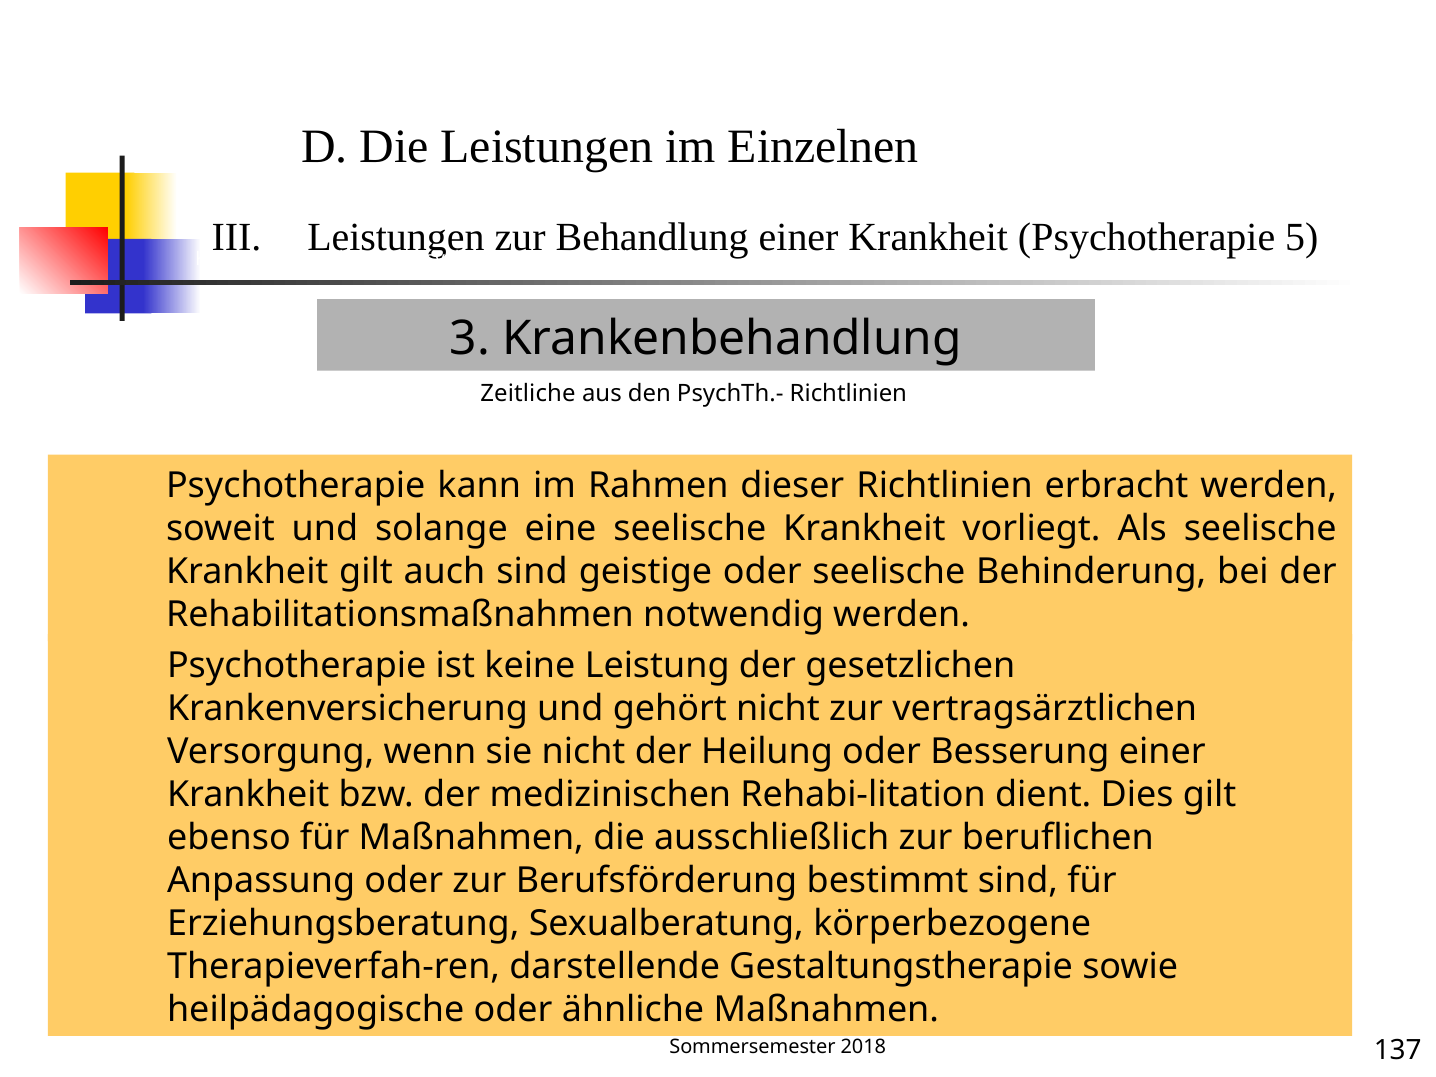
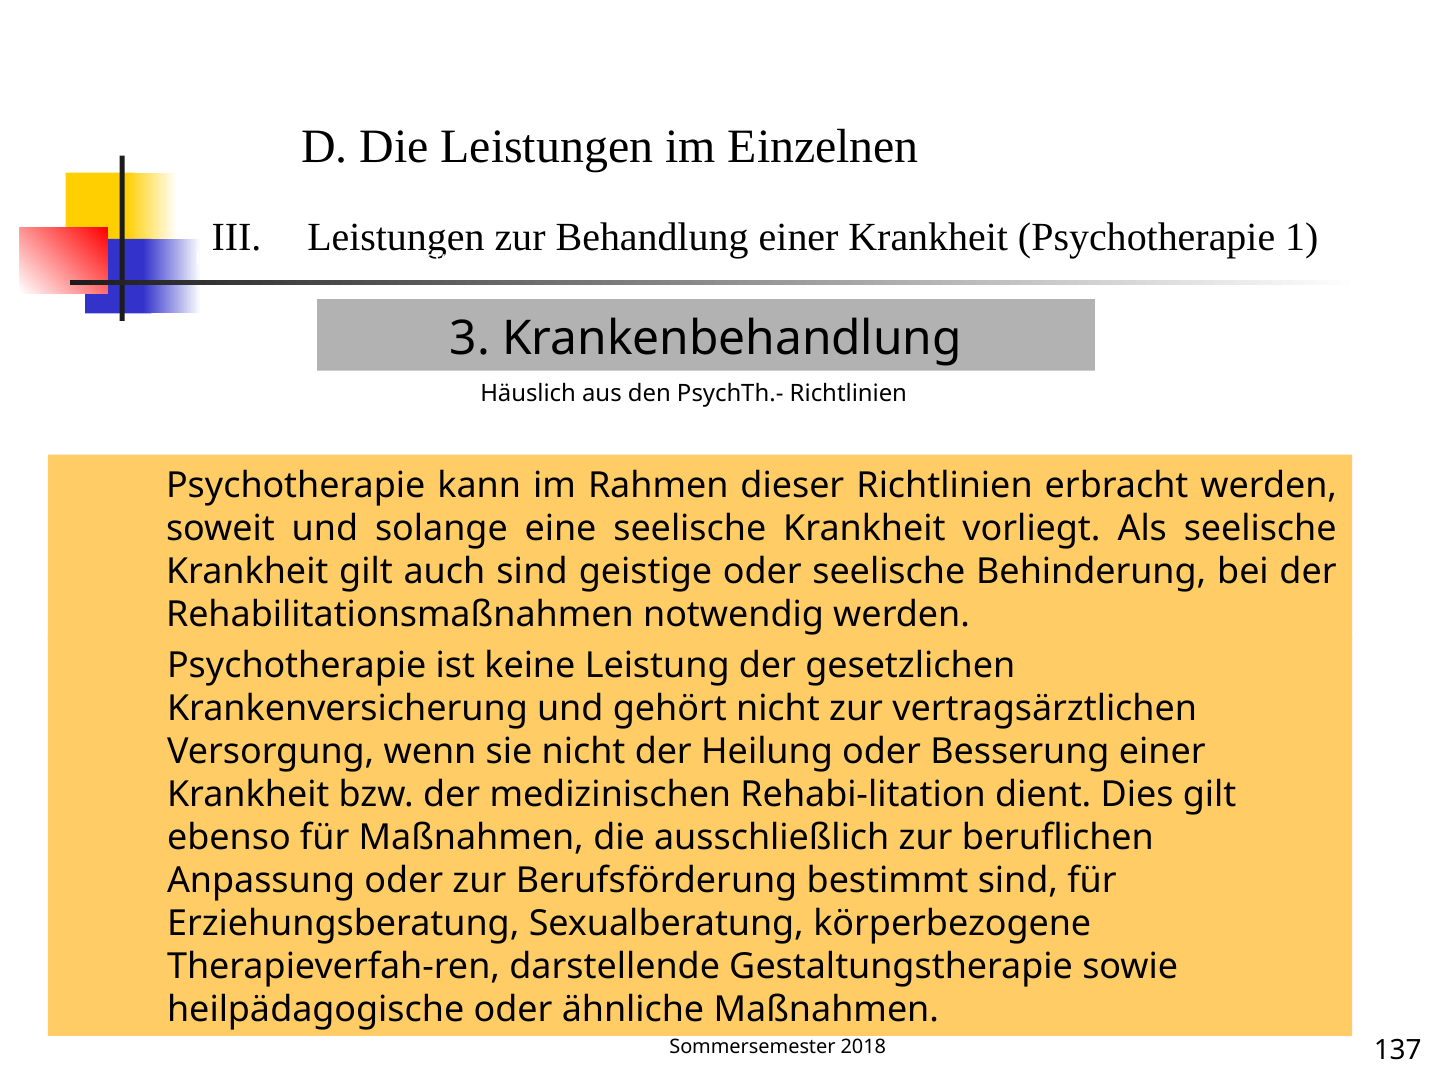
5: 5 -> 1 (1302, 237)
Zeitliche: Zeitliche -> Häuslich (528, 394)
